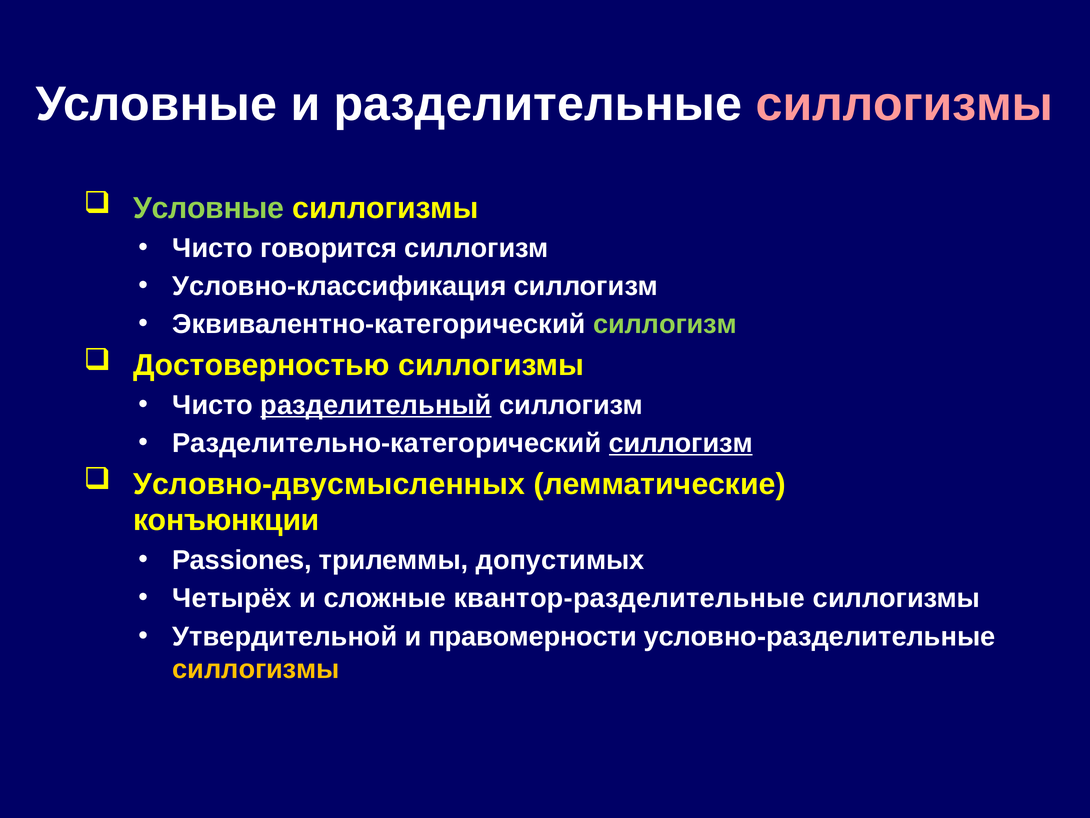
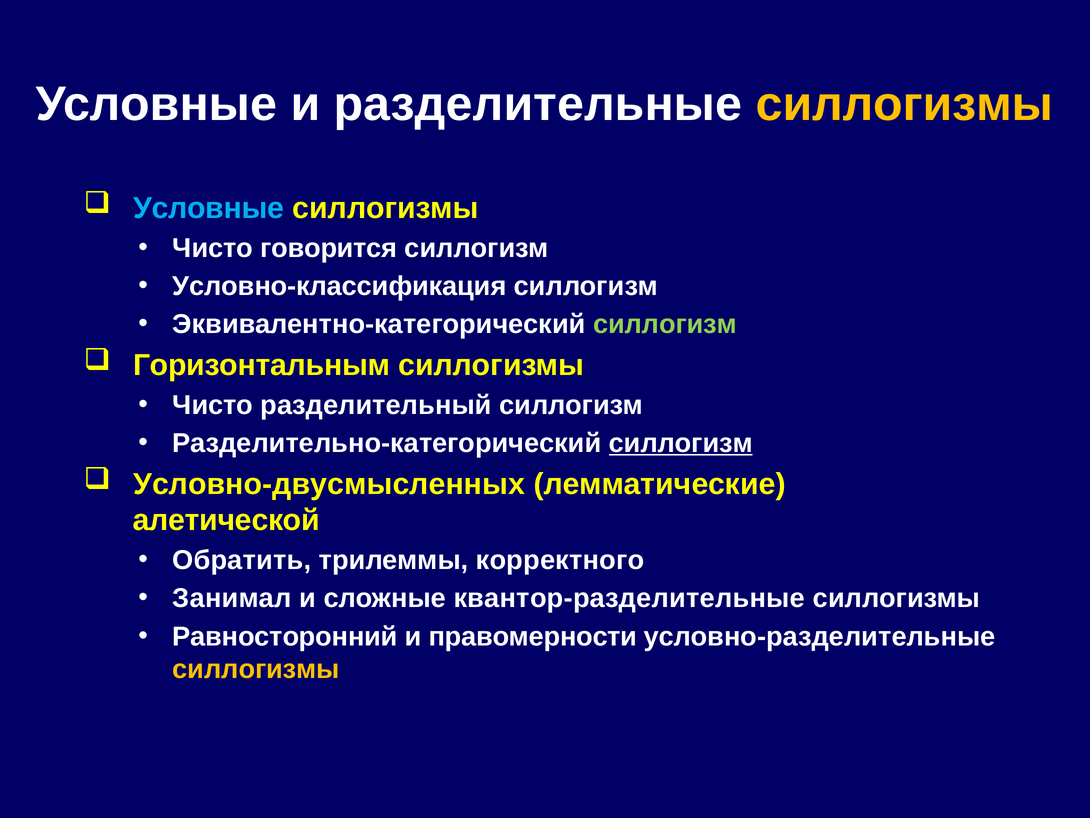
силлогизмы colour: pink -> yellow (904, 104)
Условные colour: light green -> light blue (209, 208)
Достоверностью: Достоверностью -> Горизонтальным (262, 365)
разделительный underline: present -> none (376, 405)
конъюнкции: конъюнкции -> алетической (226, 520)
Passiones: Passiones -> Обратить (242, 560)
допустимых: допустимых -> корректного (560, 560)
Четырёх: Четырёх -> Занимал (232, 598)
Утвердительной: Утвердительной -> Равносторонний (285, 636)
